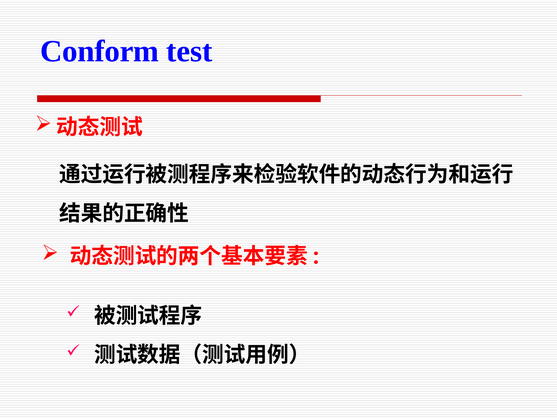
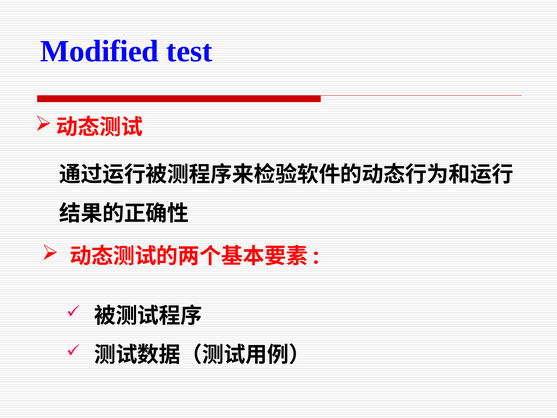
Conform: Conform -> Modified (100, 51)
